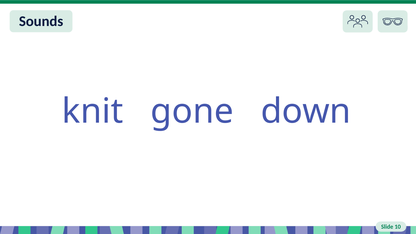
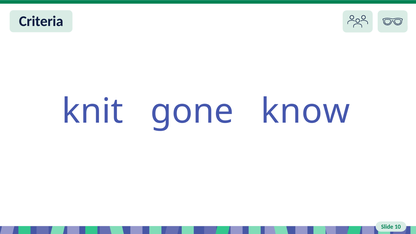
Sounds: Sounds -> Criteria (41, 21)
down: down -> know (306, 111)
